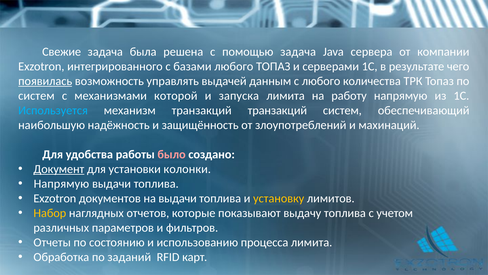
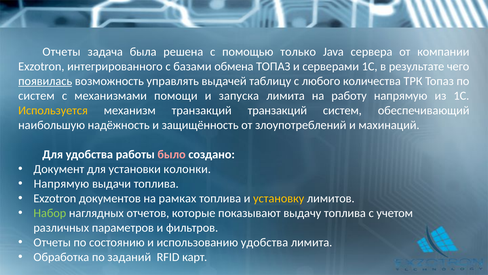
Свежие: Свежие -> Отчеты (61, 52)
помощью задача: задача -> только (298, 52)
базами любого: любого -> обмена (234, 66)
данным: данным -> таблицу (270, 81)
которой: которой -> помощи (176, 96)
Используется colour: light blue -> yellow (53, 110)
Документ underline: present -> none (59, 169)
на выдачи: выдачи -> рамках (177, 198)
Набор colour: yellow -> light green (50, 213)
использованию процесса: процесса -> удобства (264, 242)
